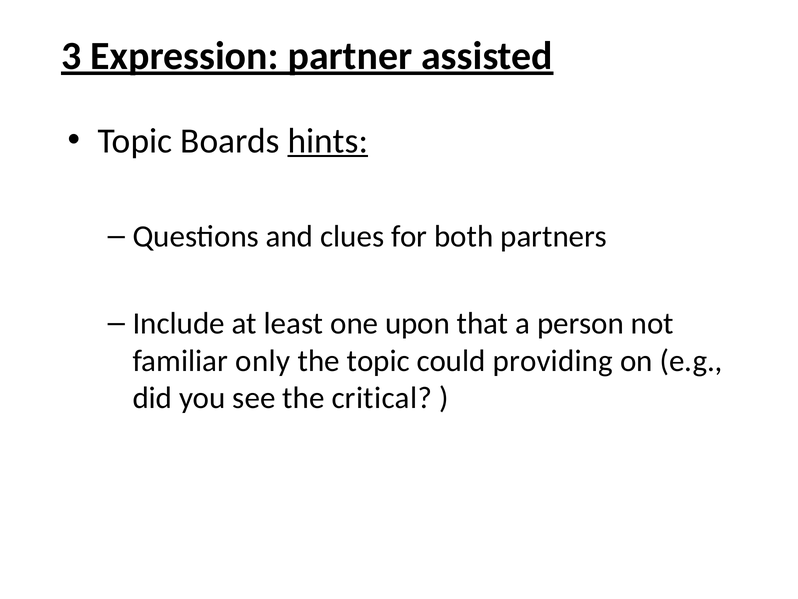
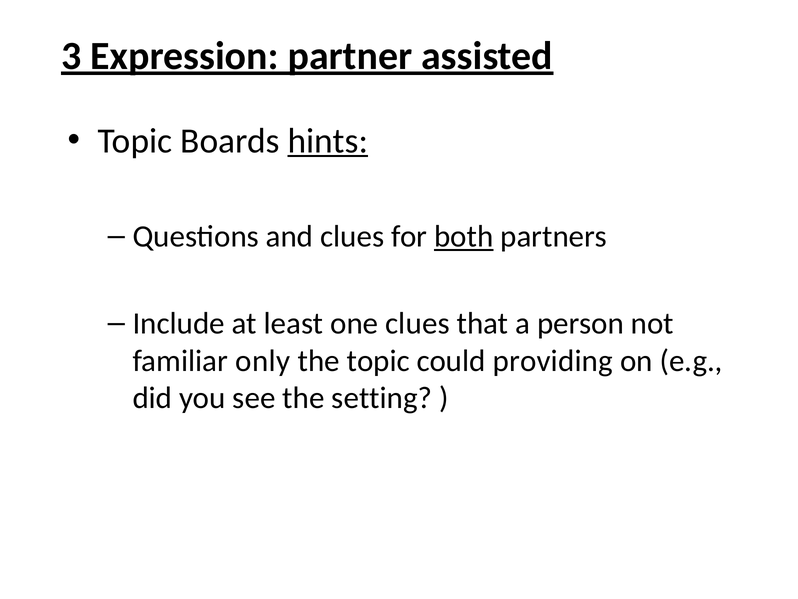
both underline: none -> present (464, 236)
one upon: upon -> clues (417, 323)
critical: critical -> setting (382, 398)
